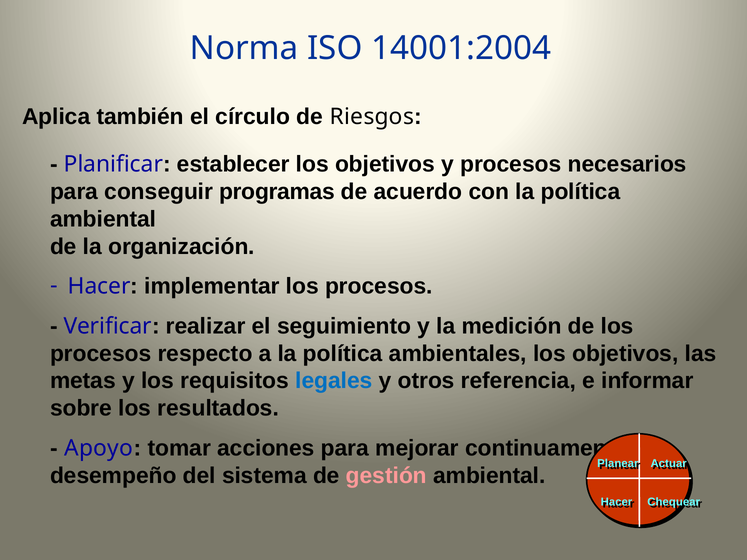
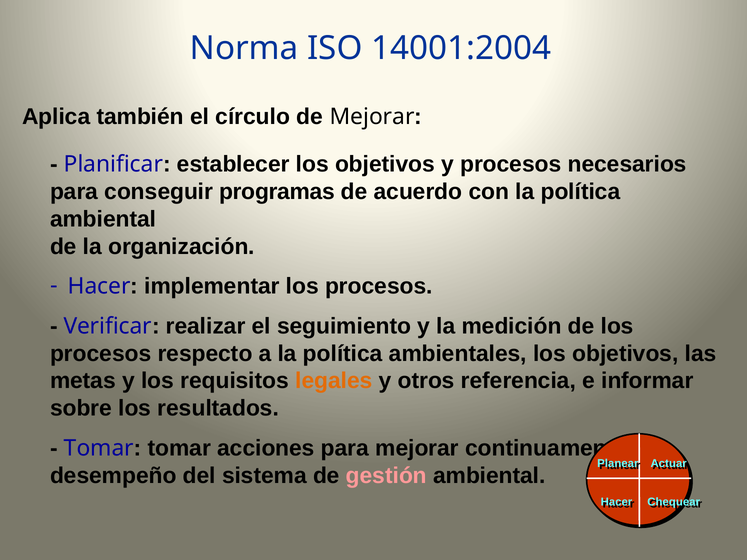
de Riesgos: Riesgos -> Mejorar (372, 117)
legales colour: blue -> orange (334, 381)
Apoyo: Apoyo -> Tomar (99, 448)
